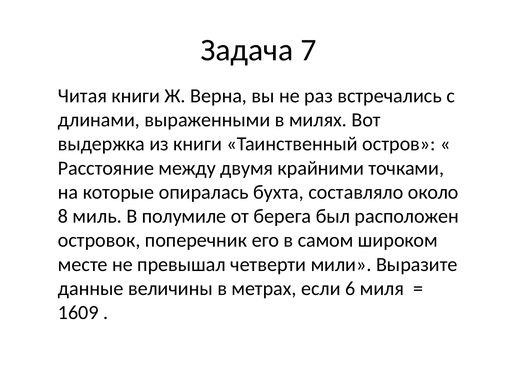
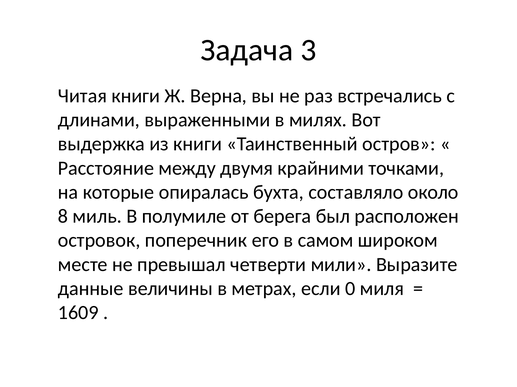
7: 7 -> 3 (308, 50)
6: 6 -> 0 (350, 289)
